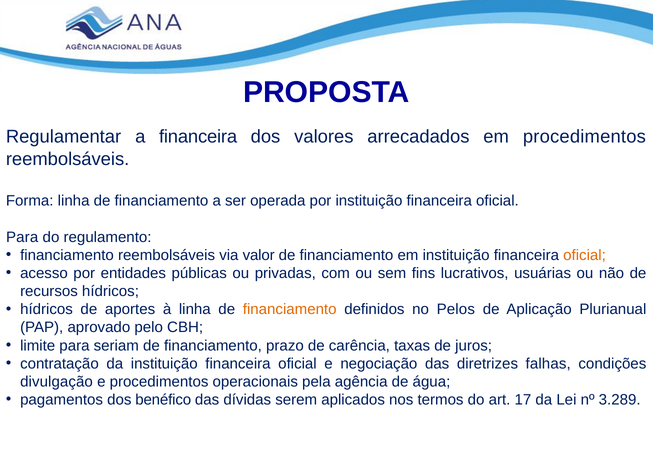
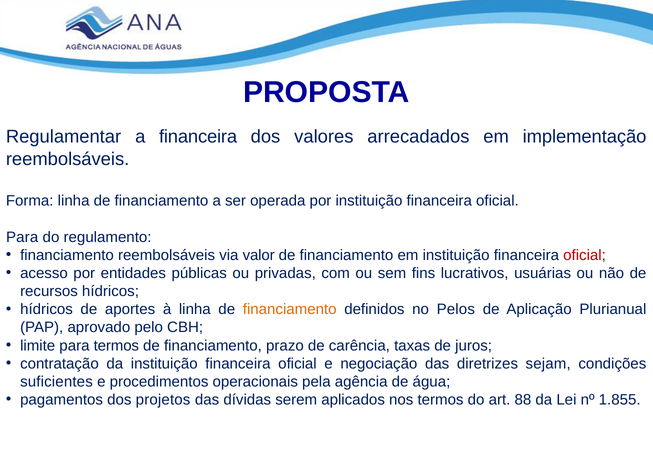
em procedimentos: procedimentos -> implementação (585, 137)
oficial colour: orange -> red (585, 255)
para seriam: seriam -> termos (116, 346)
falhas: falhas -> sejam (548, 364)
divulgação: divulgação -> suficientes (56, 382)
benéfico: benéfico -> projetos (163, 400)
17: 17 -> 88 (523, 400)
3.289: 3.289 -> 1.855 (620, 400)
